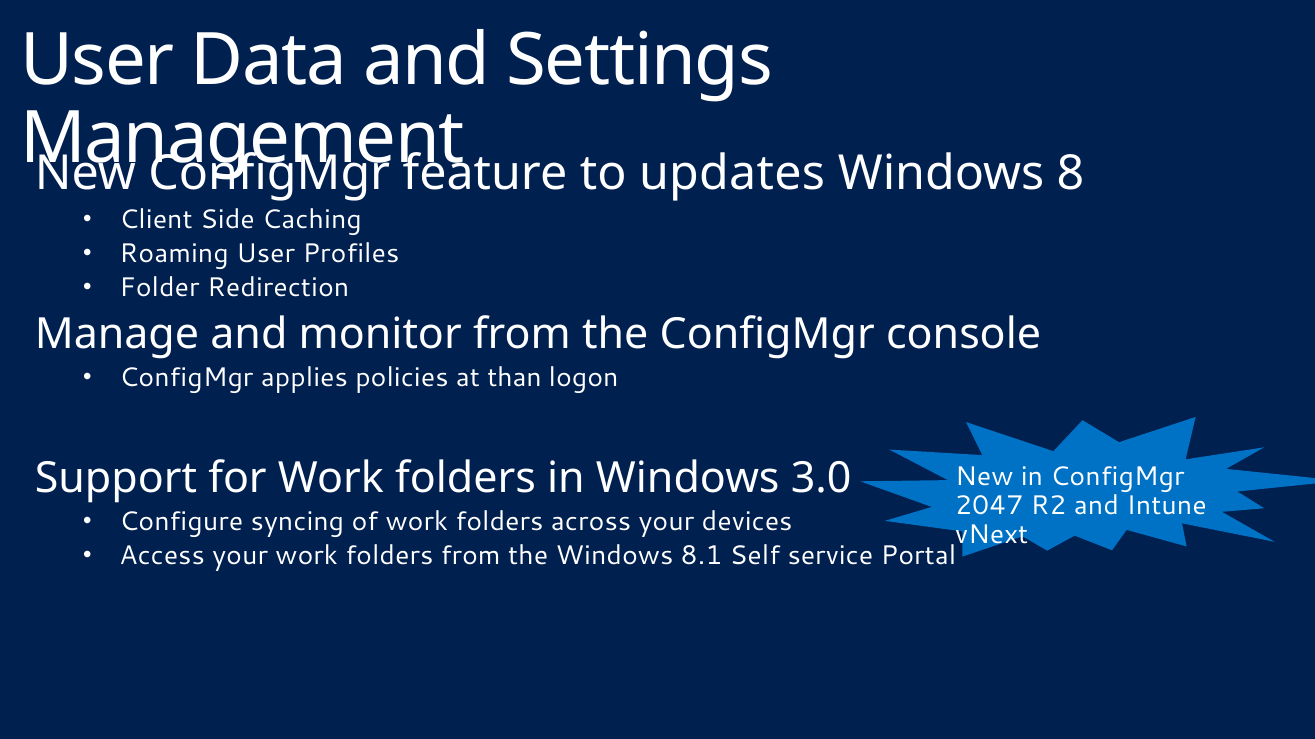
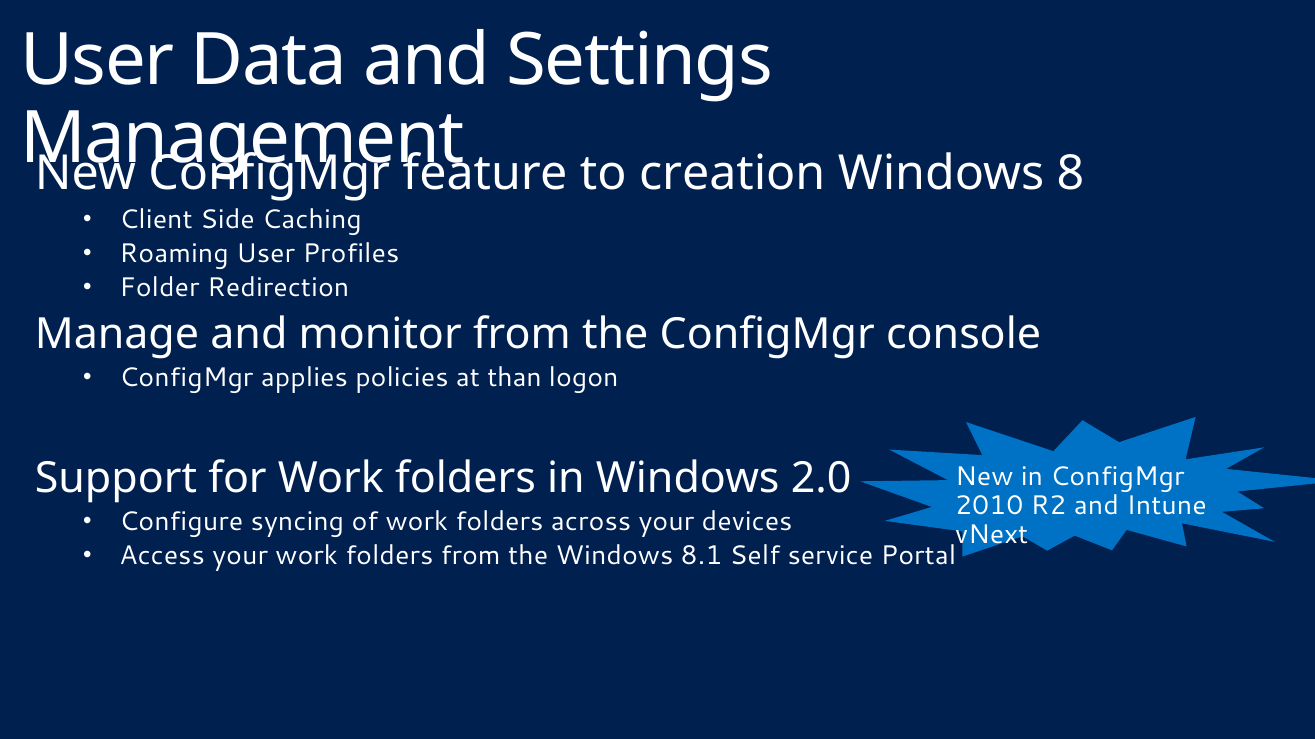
updates: updates -> creation (732, 173)
3.0: 3.0 -> 2.0 (821, 479)
2047: 2047 -> 2010 (989, 506)
